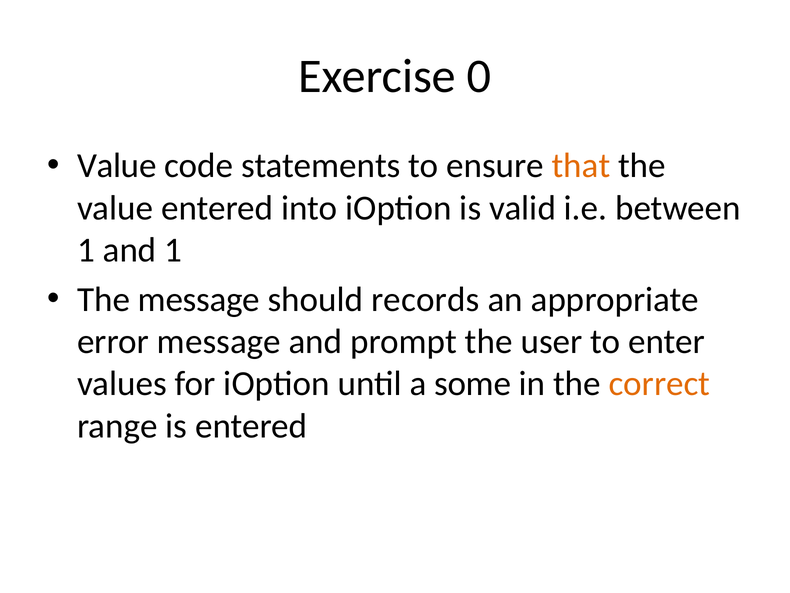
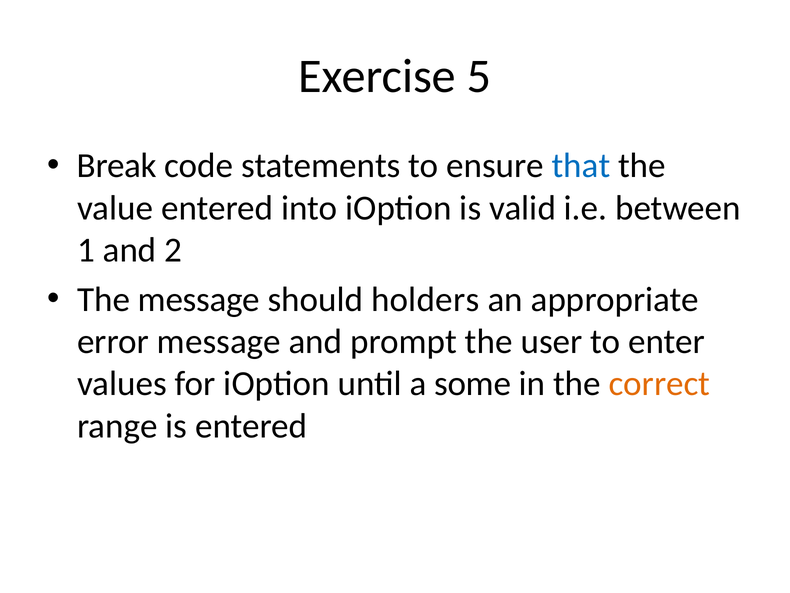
0: 0 -> 5 (479, 76)
Value: Value -> Break (117, 166)
that colour: orange -> blue (581, 166)
and 1: 1 -> 2 (173, 250)
records: records -> holders (425, 299)
